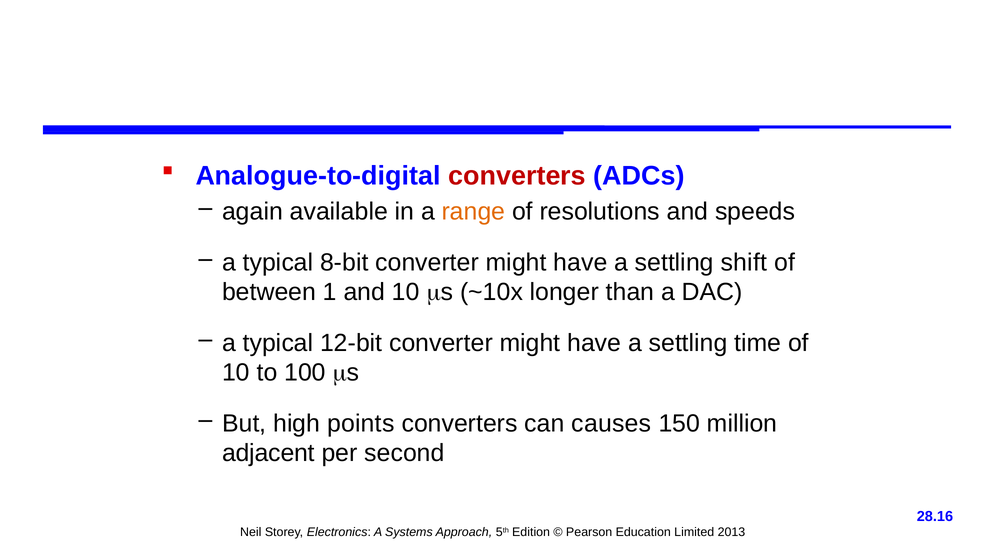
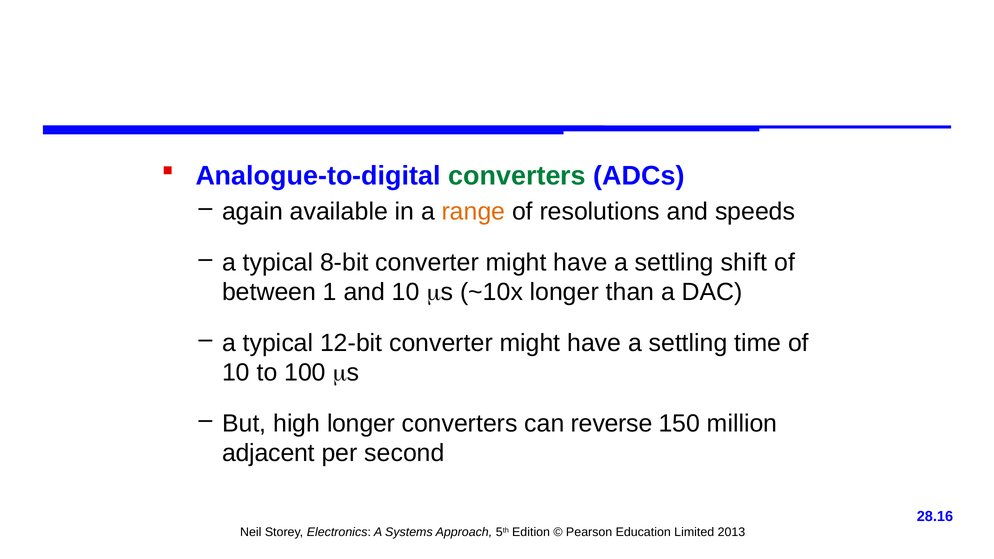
converters colour: red -> green (517, 176)
high points: points -> longer (361, 424)
causes: causes -> reverse (612, 424)
